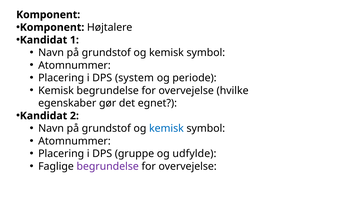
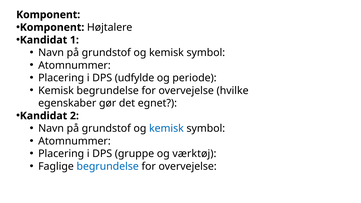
system: system -> udfylde (135, 78)
udfylde: udfylde -> værktøj (194, 154)
begrundelse colour: purple -> blue (108, 166)
